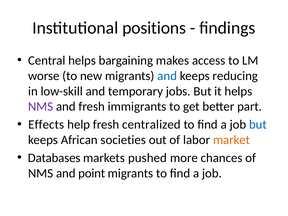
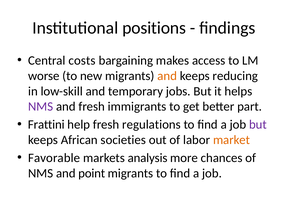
Central helps: helps -> costs (82, 60)
and colour: blue -> orange (167, 76)
Effects: Effects -> Frattini (46, 124)
centralized: centralized -> regulations (151, 124)
but colour: blue -> purple (258, 124)
Databases: Databases -> Favorable (54, 158)
pushed: pushed -> analysis (148, 158)
